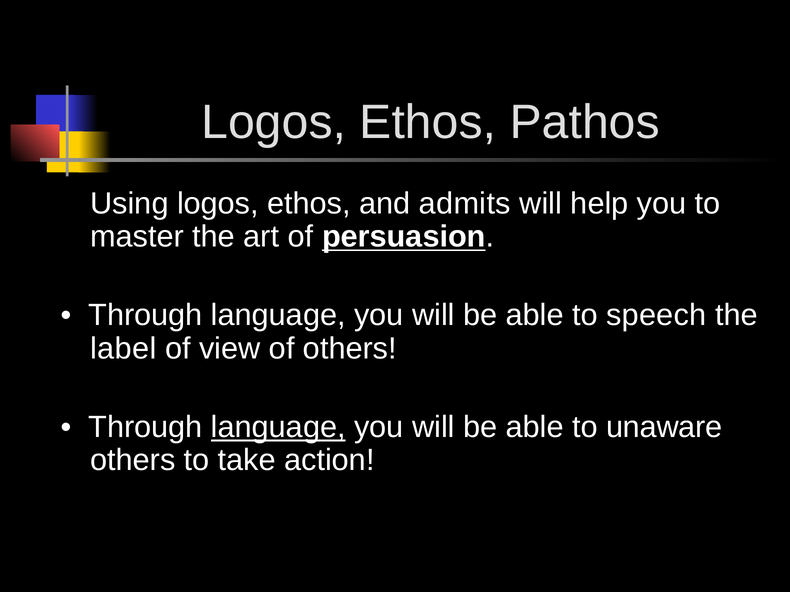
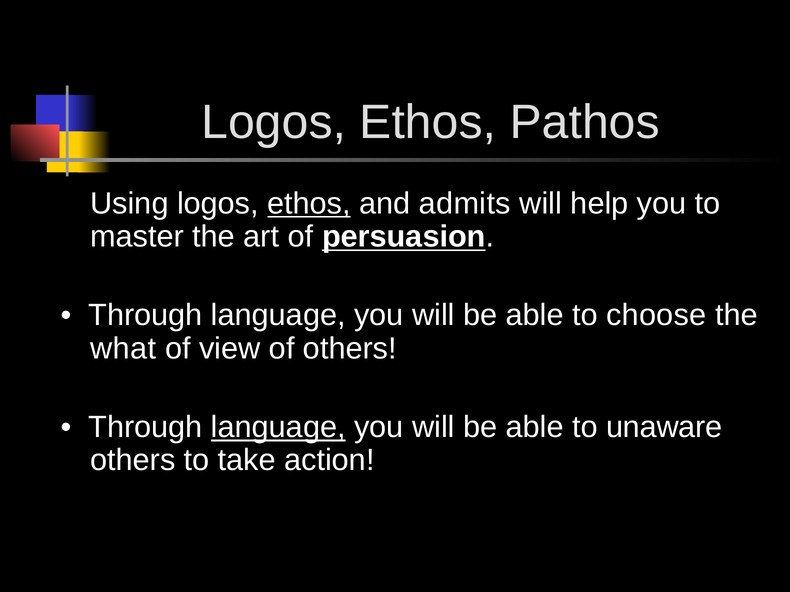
ethos underline: none -> present (309, 204)
speech: speech -> choose (656, 316)
label: label -> what (123, 349)
